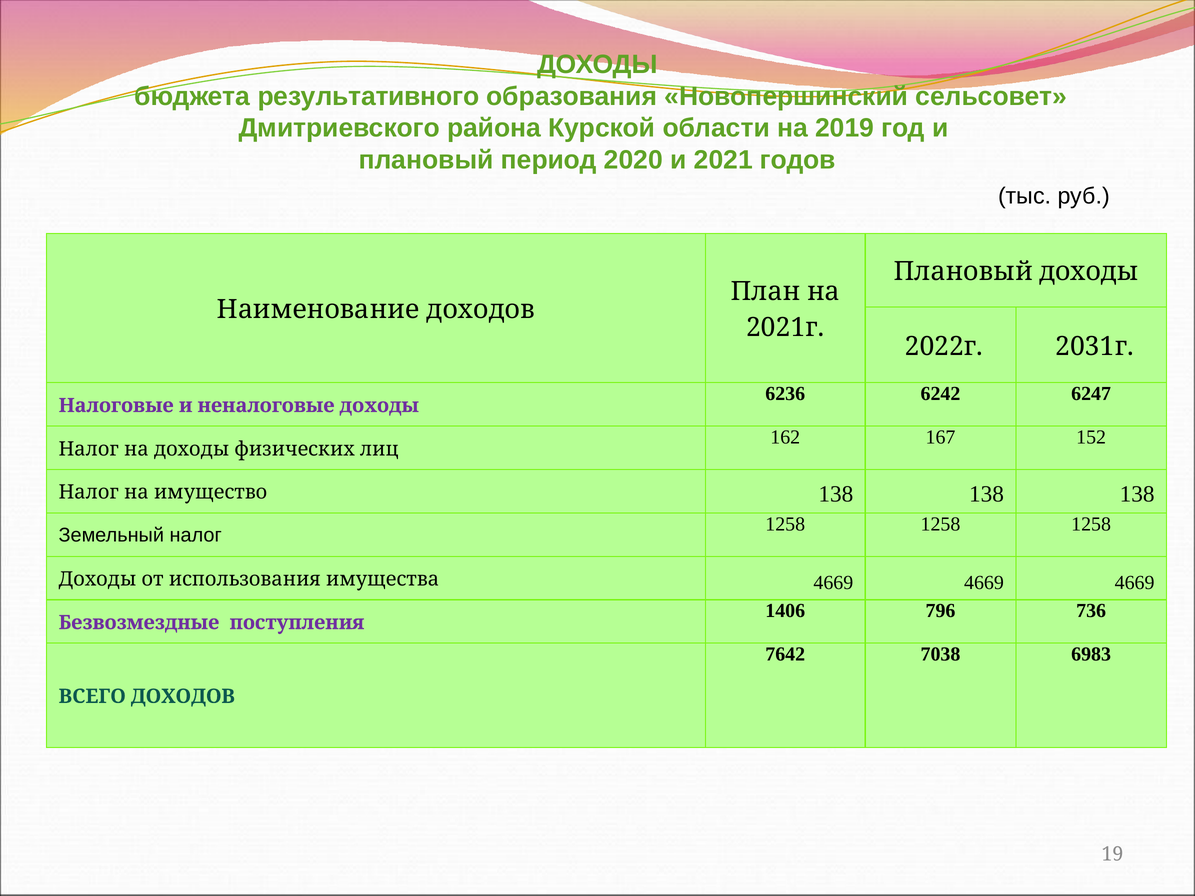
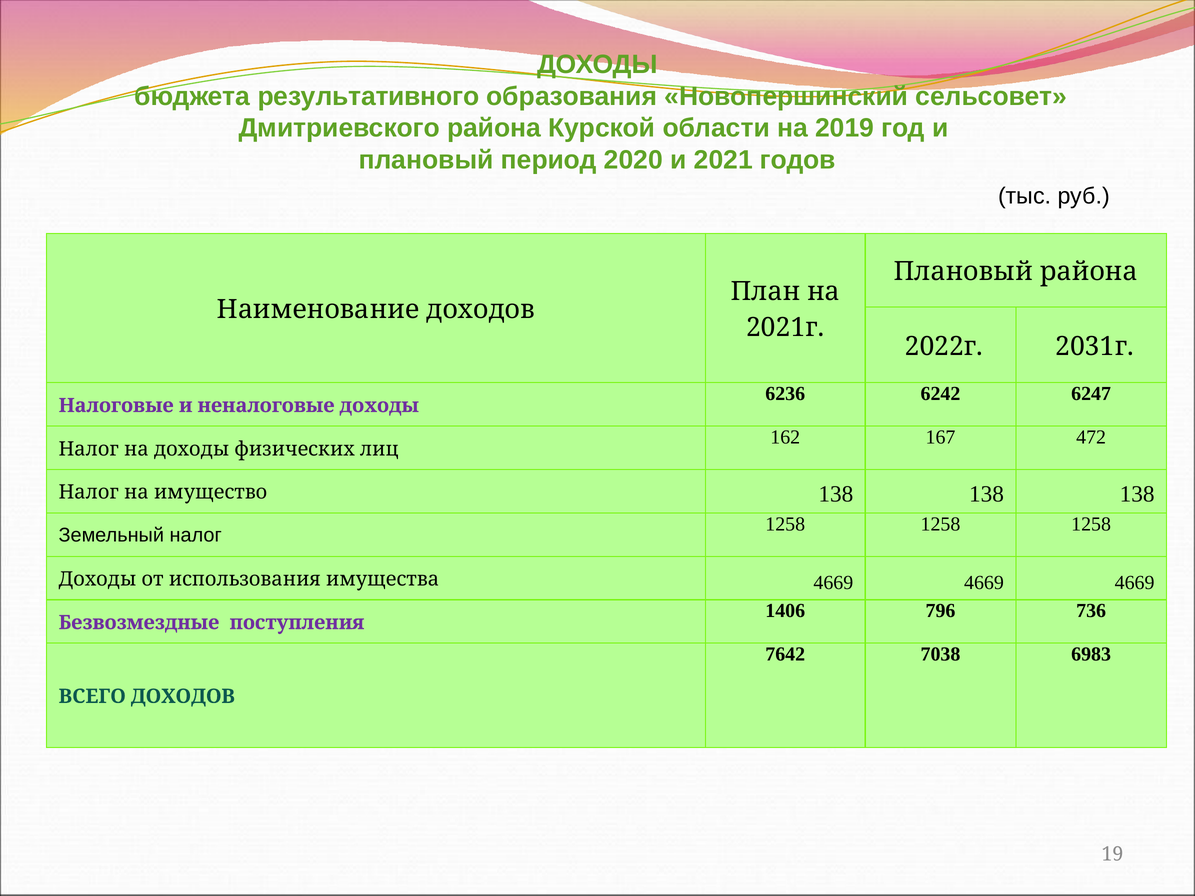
Плановый доходы: доходы -> района (1089, 272)
152: 152 -> 472 (1091, 437)
